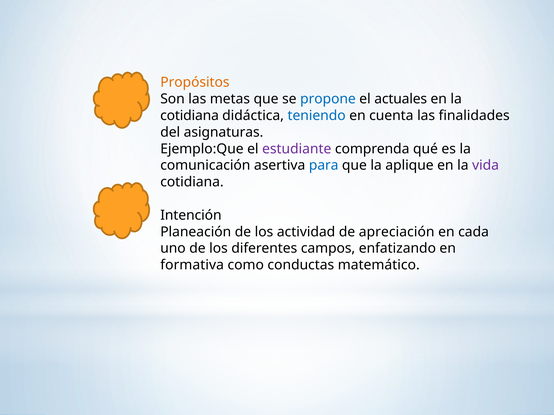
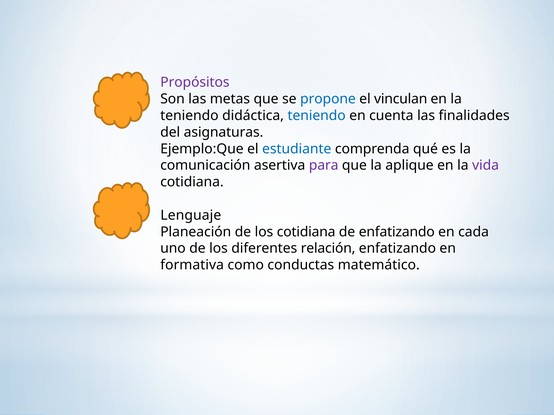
Propósitos colour: orange -> purple (195, 83)
actuales: actuales -> vinculan (401, 99)
cotidiana: cotidiana -> teniendo (189, 116)
estudiante colour: purple -> blue (297, 149)
para colour: blue -> purple (324, 166)
Intención: Intención -> Lenguaje (191, 215)
los actividad: actividad -> cotidiana (306, 232)
de apreciación: apreciación -> enfatizando (397, 232)
campos: campos -> relación (328, 249)
